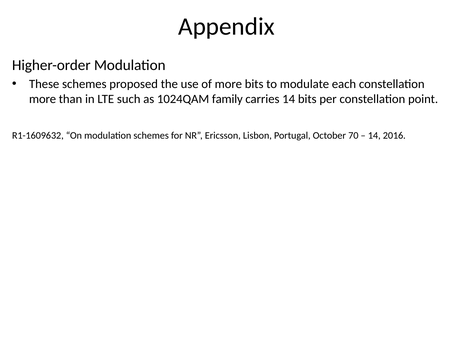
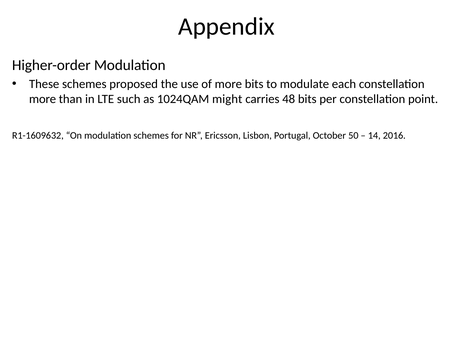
family: family -> might (227, 99)
carries 14: 14 -> 48 (289, 99)
70: 70 -> 50 (353, 136)
